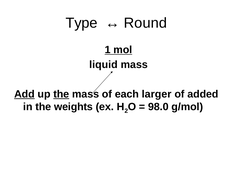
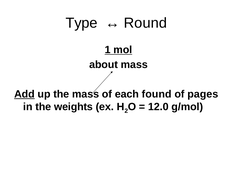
liquid: liquid -> about (104, 64)
the underline: present -> none (61, 94)
larger: larger -> found (157, 94)
added: added -> pages (203, 94)
98.0: 98.0 -> 12.0 (158, 107)
